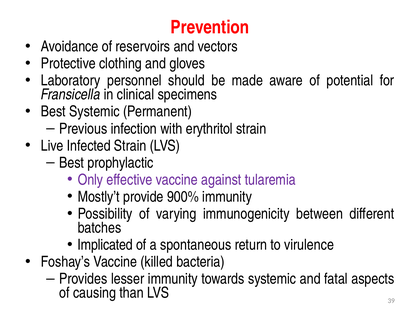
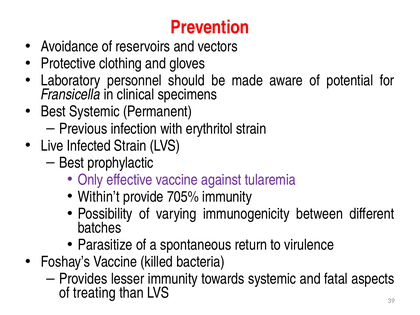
Mostly’t: Mostly’t -> Within’t (99, 197)
900%: 900% -> 705% (183, 197)
Implicated: Implicated -> Parasitize (105, 245)
causing: causing -> treating (94, 293)
